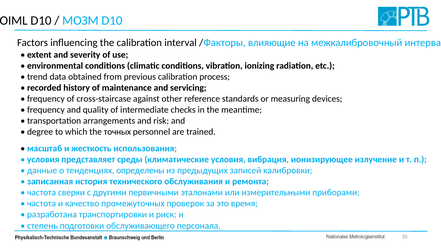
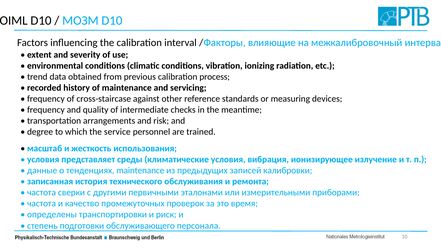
точных: точных -> service (117, 132)
тенденциях определены: определены -> maintenance (140, 171)
разработана: разработана -> определены (52, 215)
